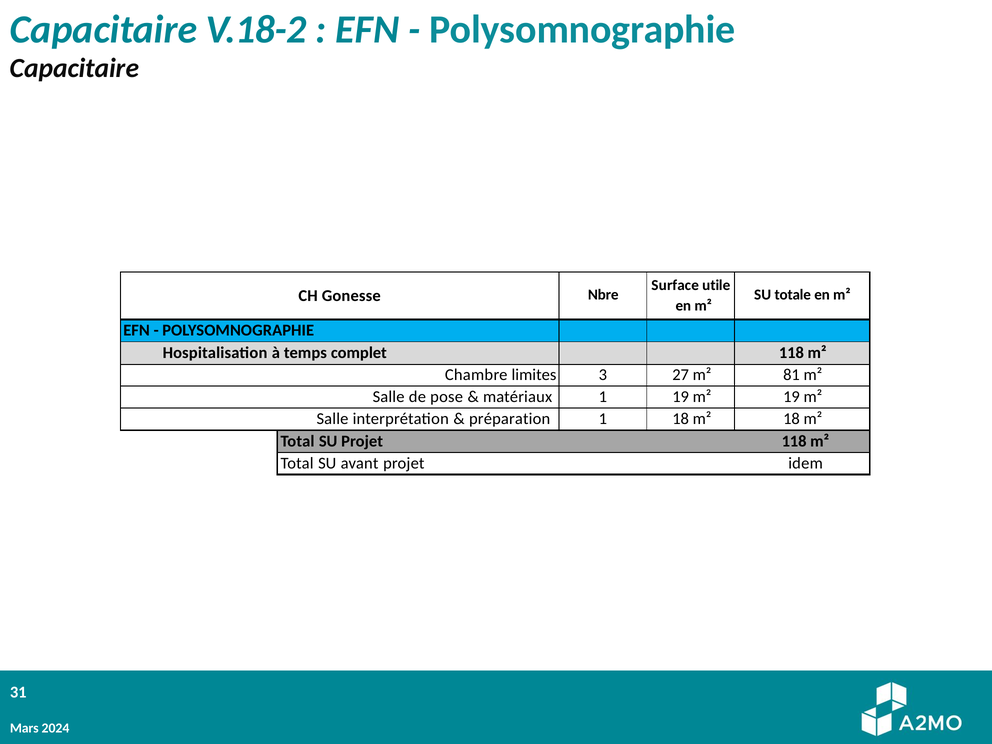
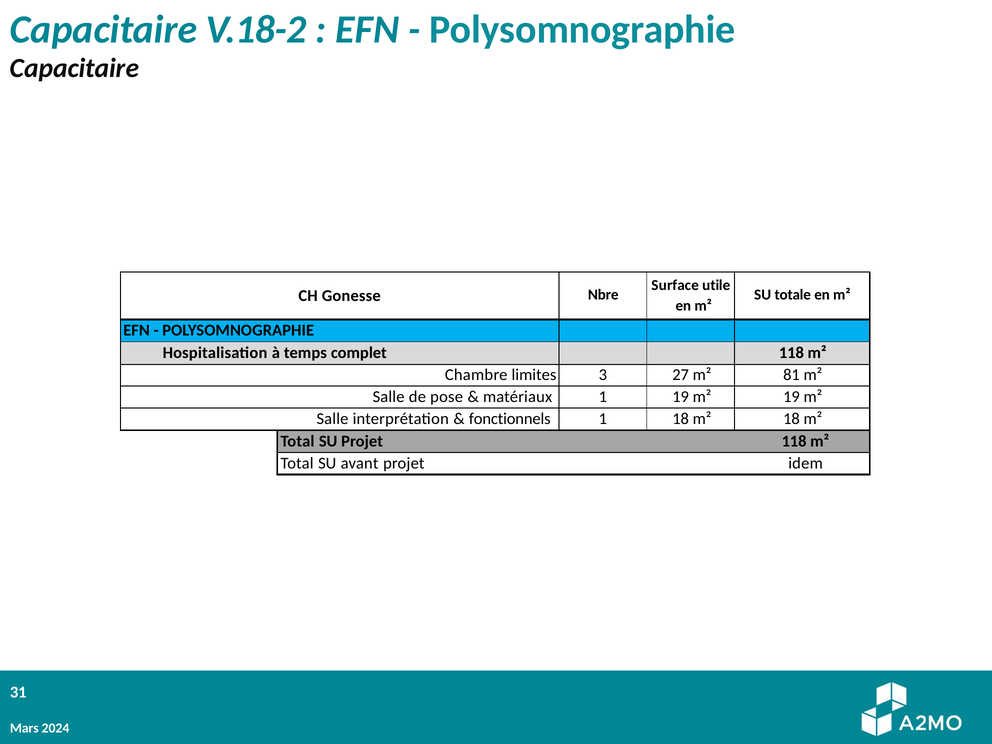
préparation: préparation -> fonctionnels (510, 419)
